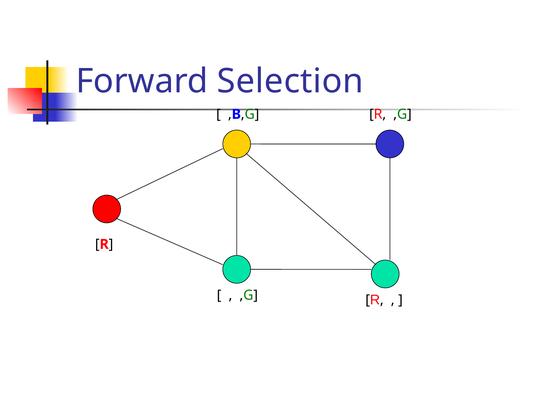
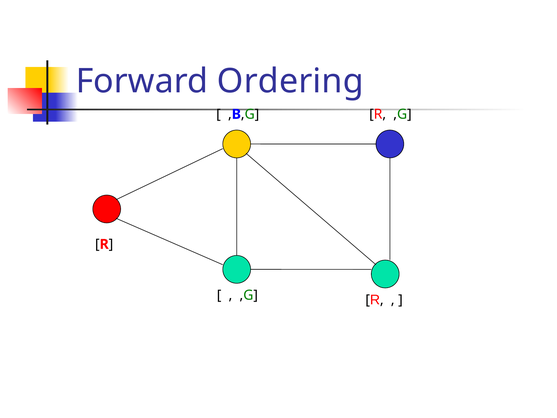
Selection: Selection -> Ordering (290, 81)
